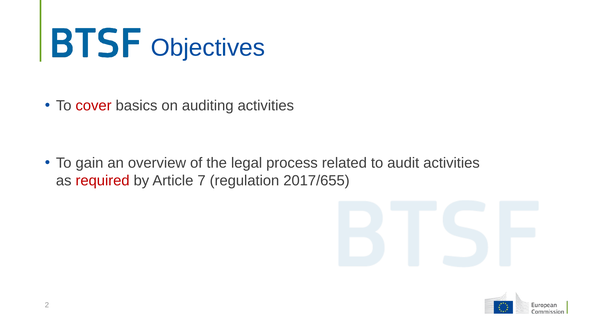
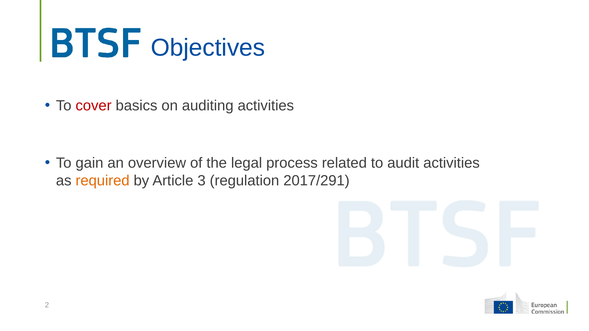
required colour: red -> orange (103, 181)
7: 7 -> 3 (202, 181)
2017/655: 2017/655 -> 2017/291 (316, 181)
